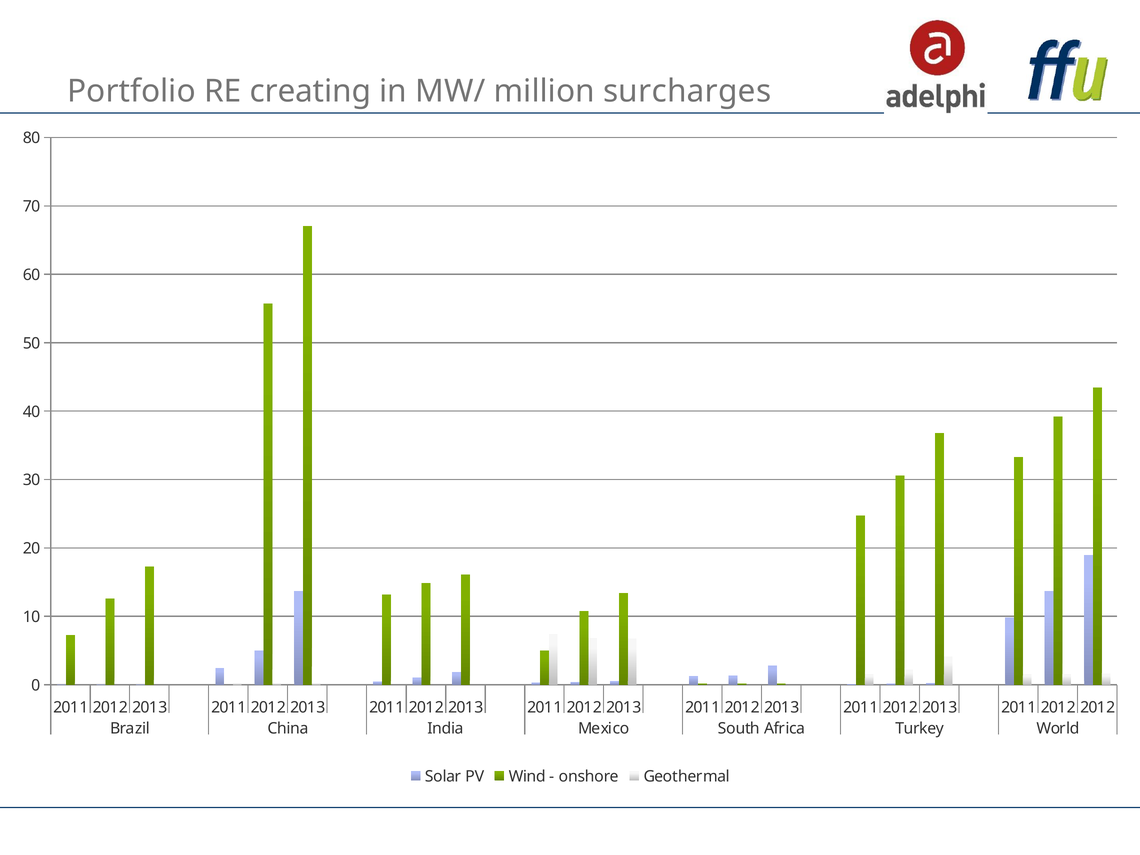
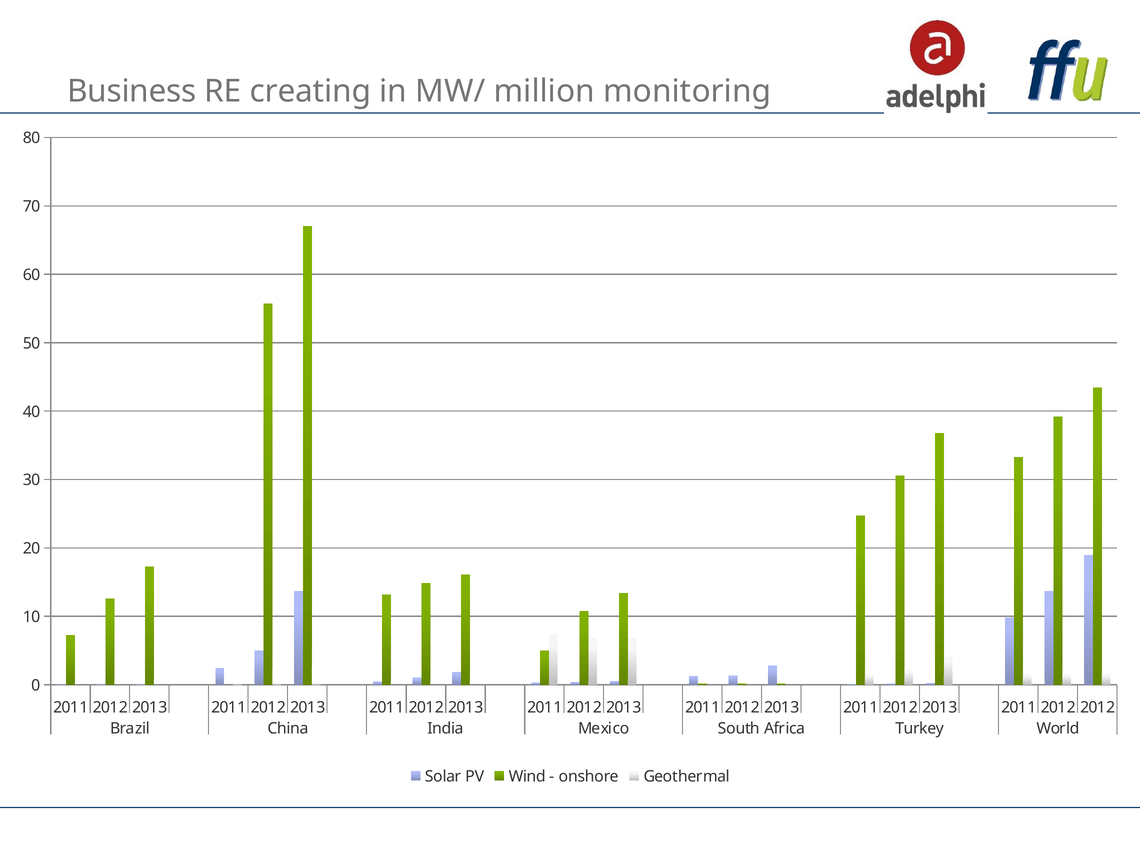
Portfolio: Portfolio -> Business (132, 91)
surcharges: surcharges -> monitoring (687, 91)
